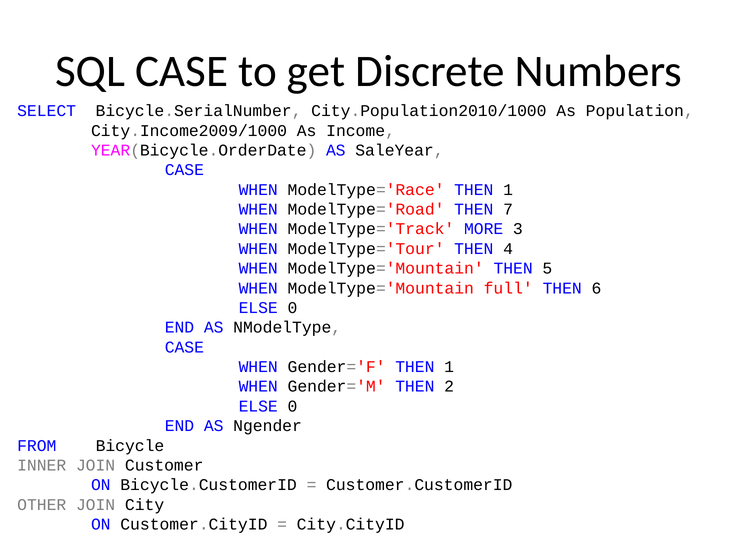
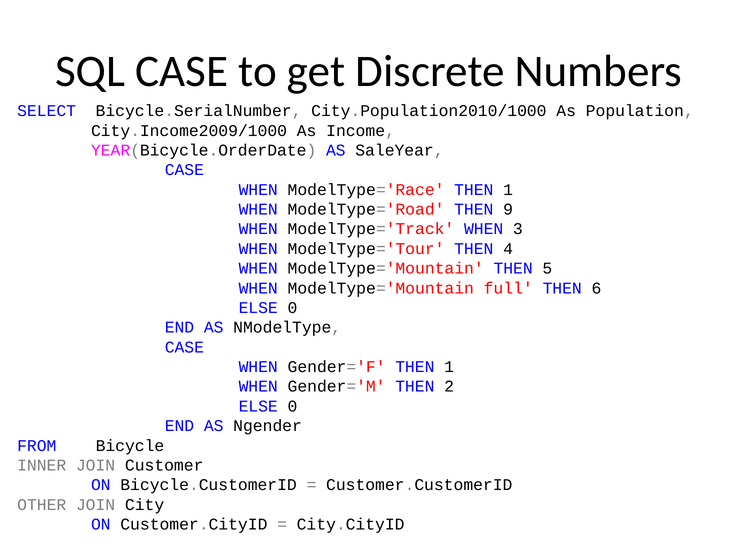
7: 7 -> 9 (508, 209)
ModelType='Track MORE: MORE -> WHEN (484, 229)
